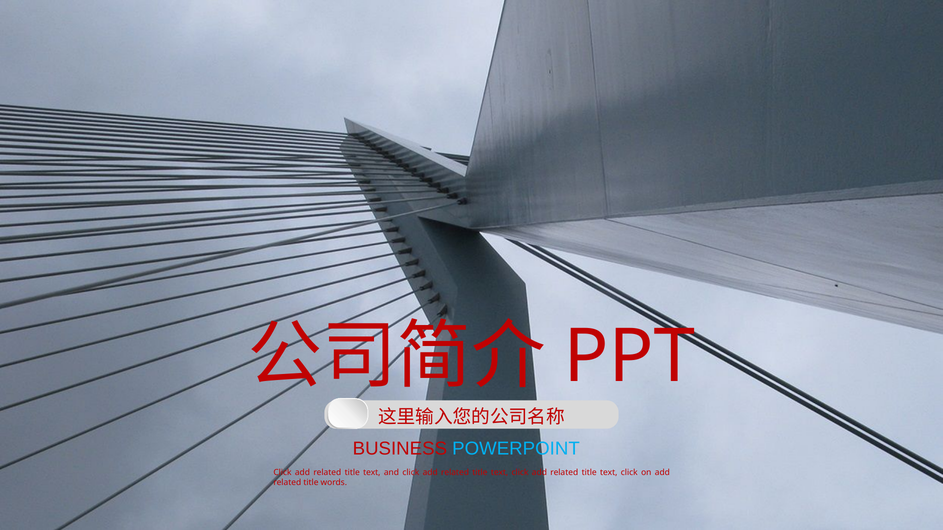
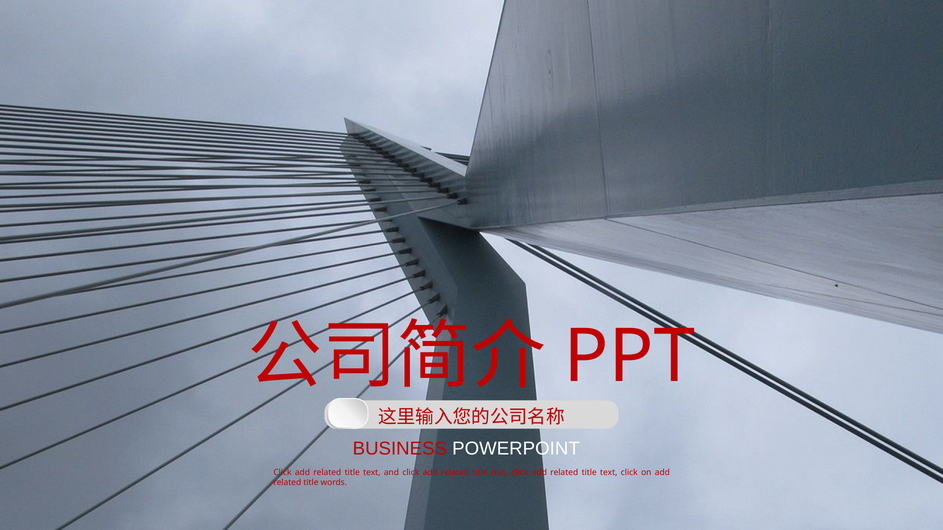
POWERPOINT colour: light blue -> white (516, 449)
